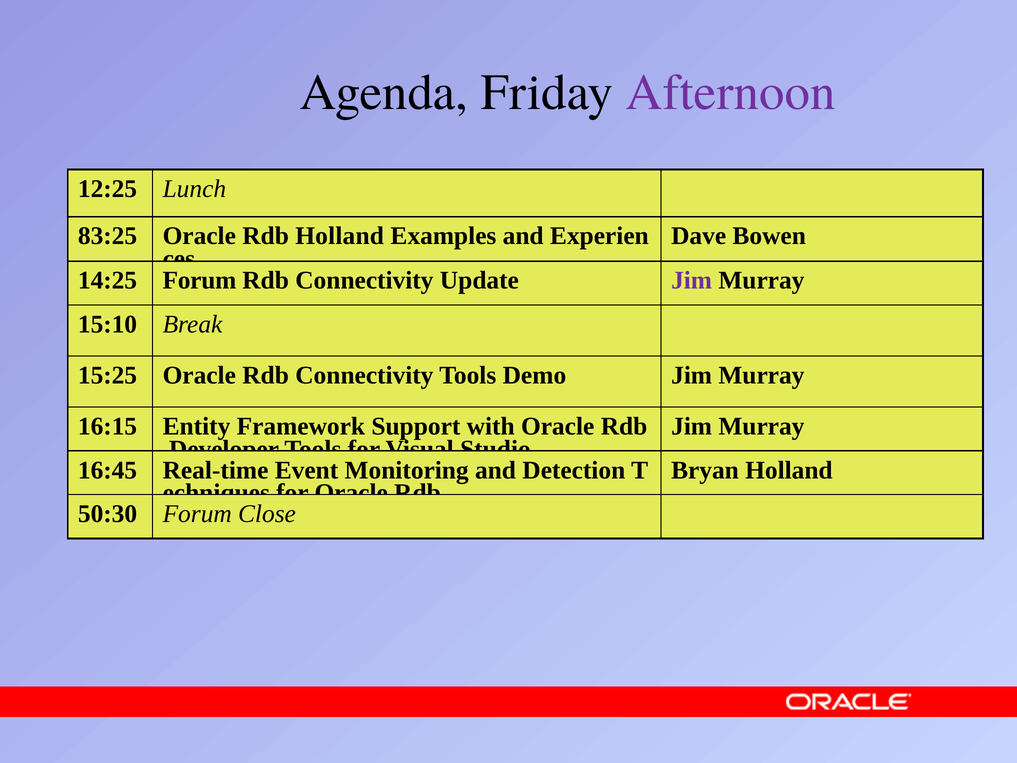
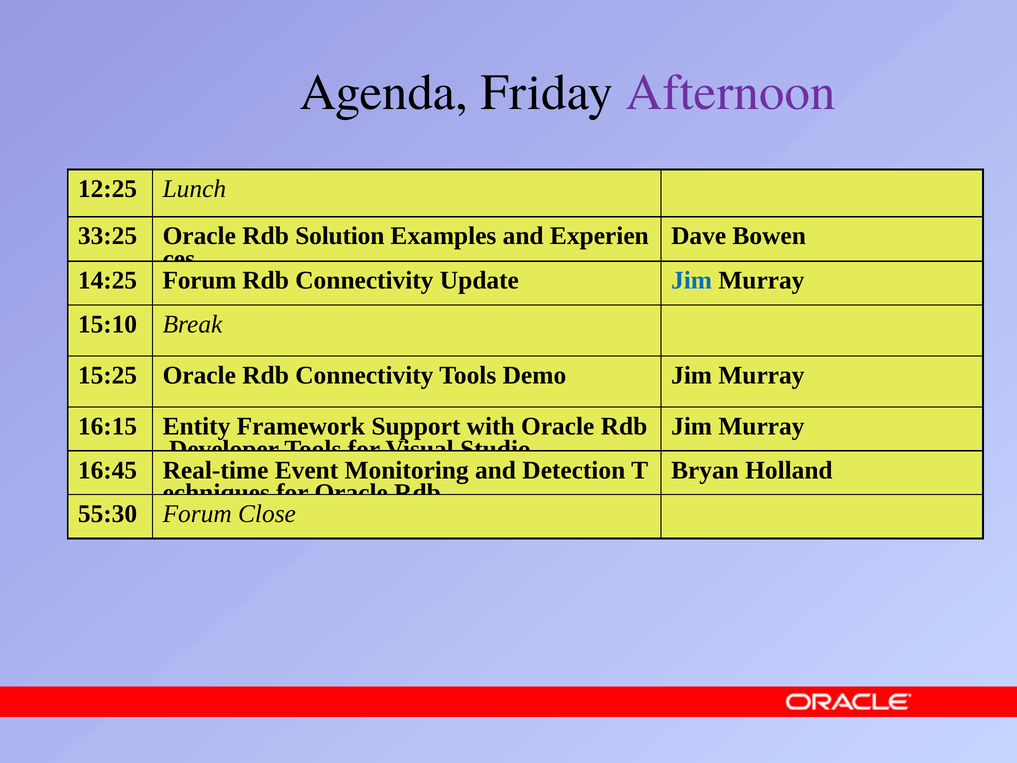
83:25: 83:25 -> 33:25 (108, 236)
Rdb Holland: Holland -> Solution (340, 236)
Jim colour: purple -> blue (692, 280)
50:30: 50:30 -> 55:30 (108, 514)
